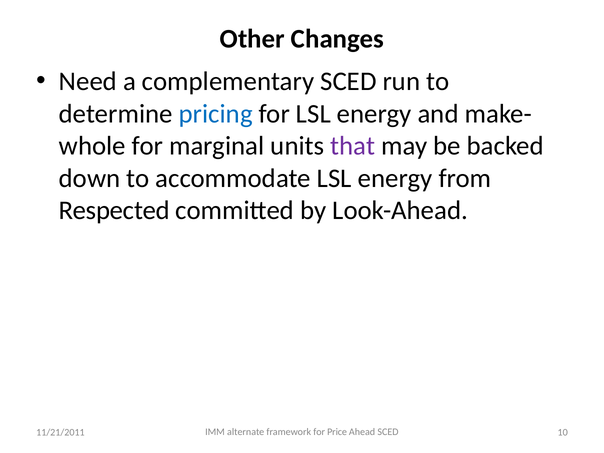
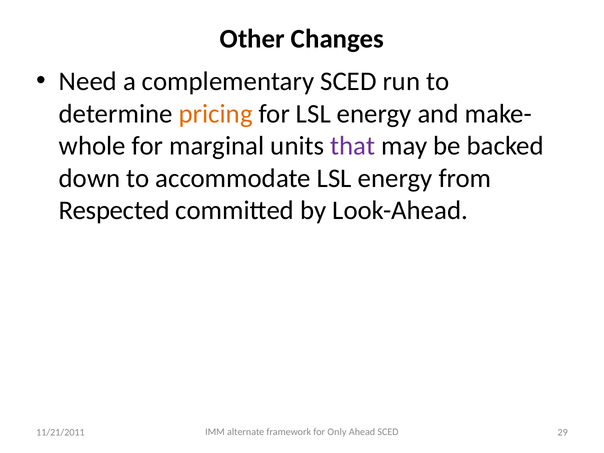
pricing colour: blue -> orange (216, 114)
Price: Price -> Only (337, 432)
10: 10 -> 29 (563, 433)
